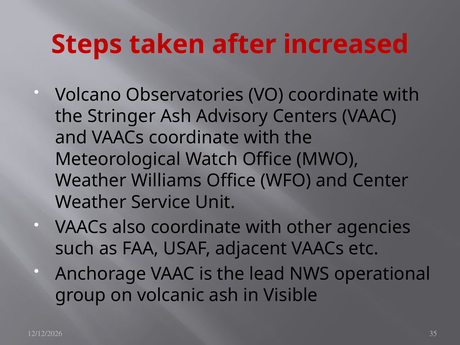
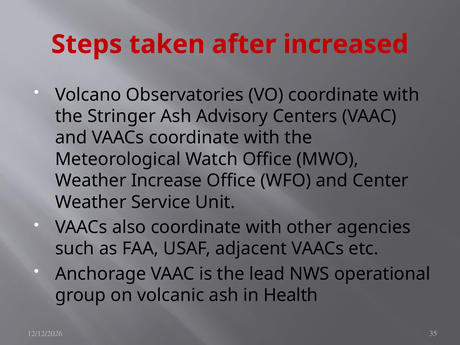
Williams: Williams -> Increase (166, 181)
Visible: Visible -> Health (291, 295)
